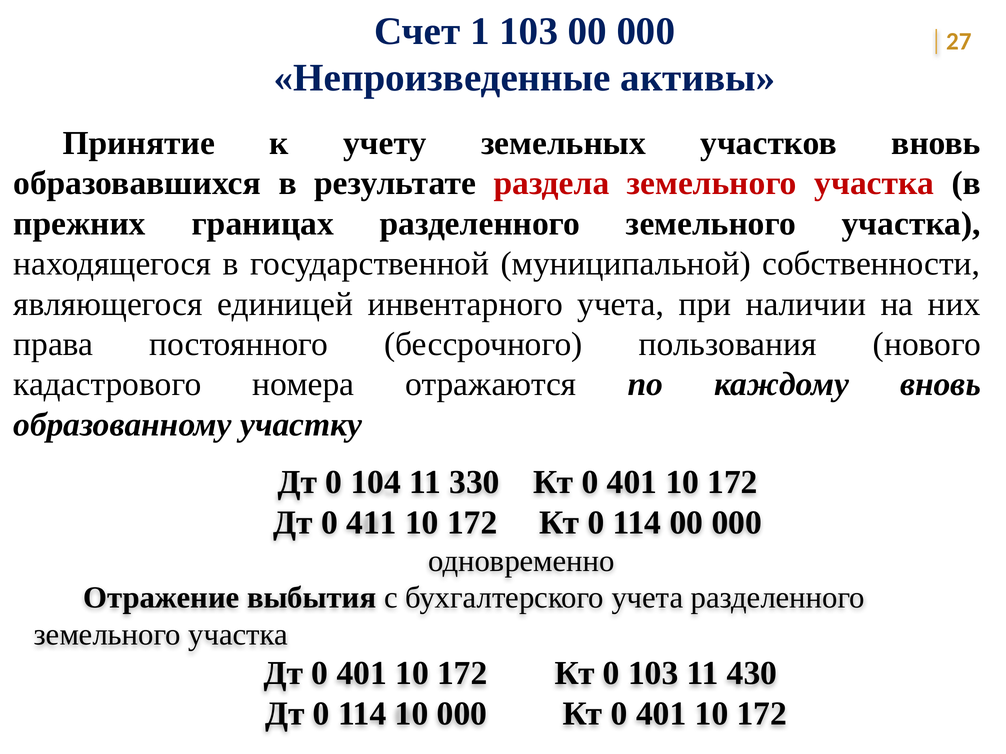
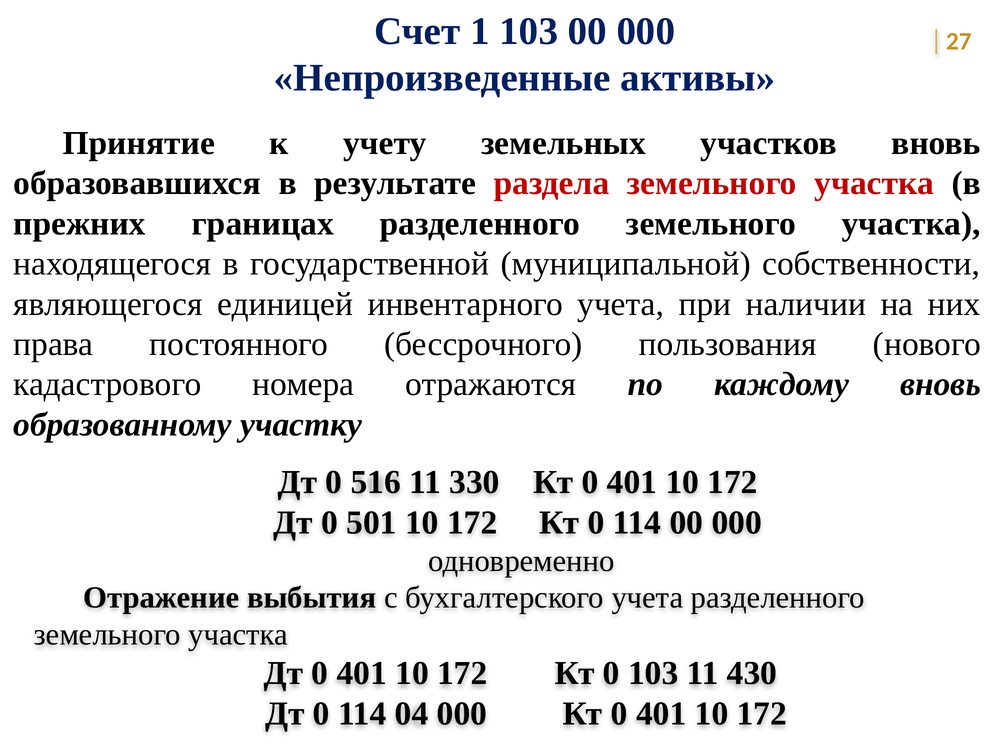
104: 104 -> 516 (376, 483)
411: 411 -> 501 (372, 523)
114 10: 10 -> 04 (412, 714)
